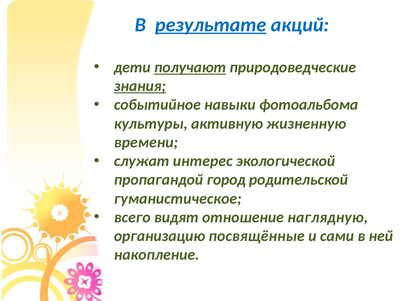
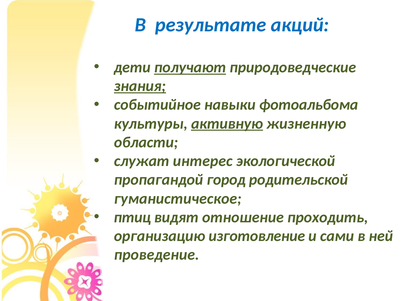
результате underline: present -> none (211, 25)
активную underline: none -> present (227, 123)
времени: времени -> области (146, 142)
всего: всего -> птиц (132, 217)
наглядную: наглядную -> проходить (328, 217)
посвящённые: посвящённые -> изготовление (257, 236)
накопление: накопление -> проведение (157, 255)
